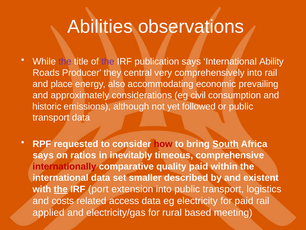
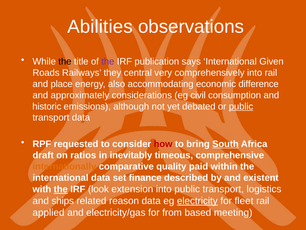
the colour: purple -> black (65, 61)
Ability: Ability -> Given (271, 61)
Producer: Producer -> Railways (82, 73)
prevailing: prevailing -> difference (259, 84)
followed: followed -> debated (199, 106)
public underline: none -> present (241, 106)
says: says -> draft (43, 155)
internationally colour: red -> orange (64, 166)
smaller: smaller -> finance (145, 177)
port: port -> look (98, 189)
costs: costs -> ships (63, 201)
access: access -> reason (124, 201)
electricity underline: none -> present (197, 201)
for paid: paid -> fleet (244, 201)
rural: rural -> from (172, 212)
